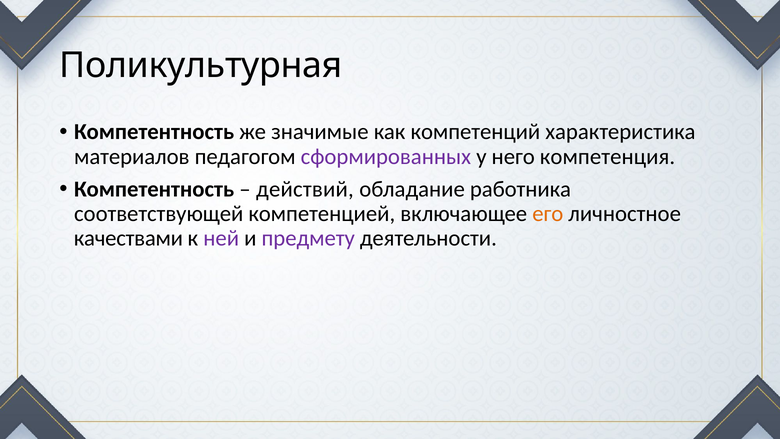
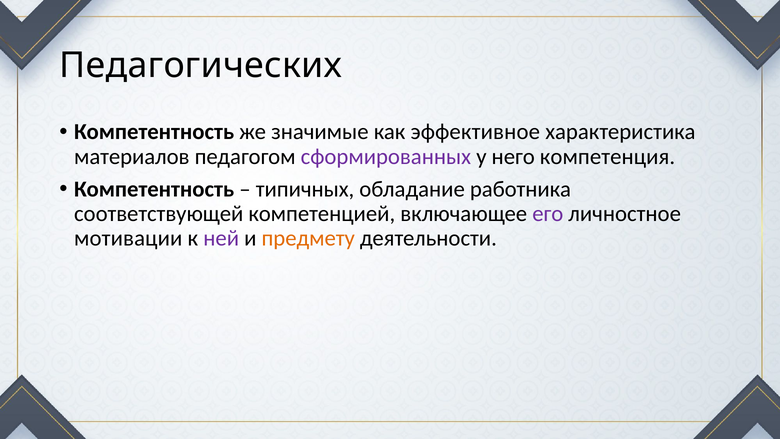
Поликультурная: Поликультурная -> Педагогических (201, 66)
компетенций: компетенций -> эффективное (475, 132)
действий: действий -> типичных (305, 189)
его colour: orange -> purple (548, 214)
качествами: качествами -> мотивации (128, 238)
предмету colour: purple -> orange (308, 238)
